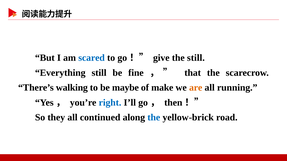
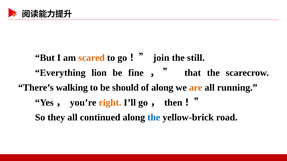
scared colour: blue -> orange (92, 58)
give: give -> join (161, 58)
Everything still: still -> lion (99, 73)
maybe: maybe -> should (125, 88)
of make: make -> along (162, 88)
right colour: blue -> orange (110, 103)
